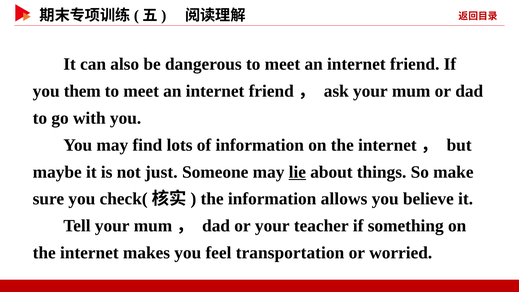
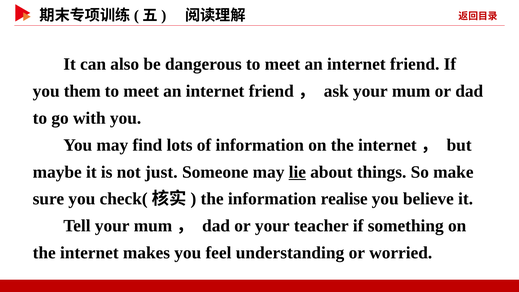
allows: allows -> realise (344, 199)
transportation: transportation -> understanding (290, 253)
